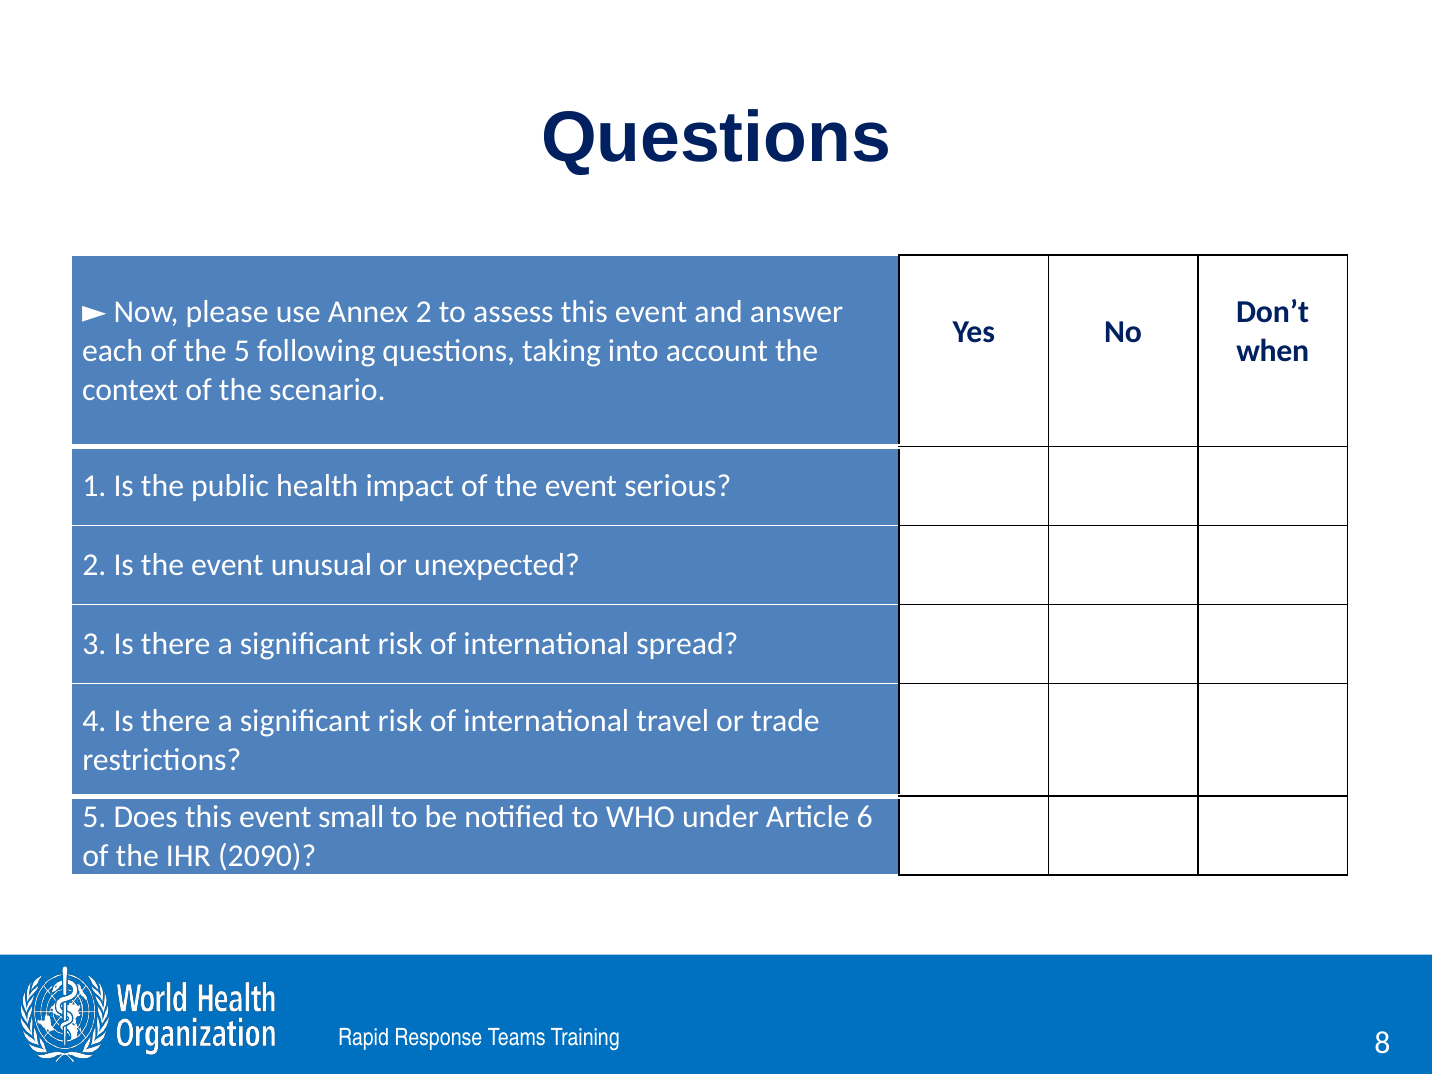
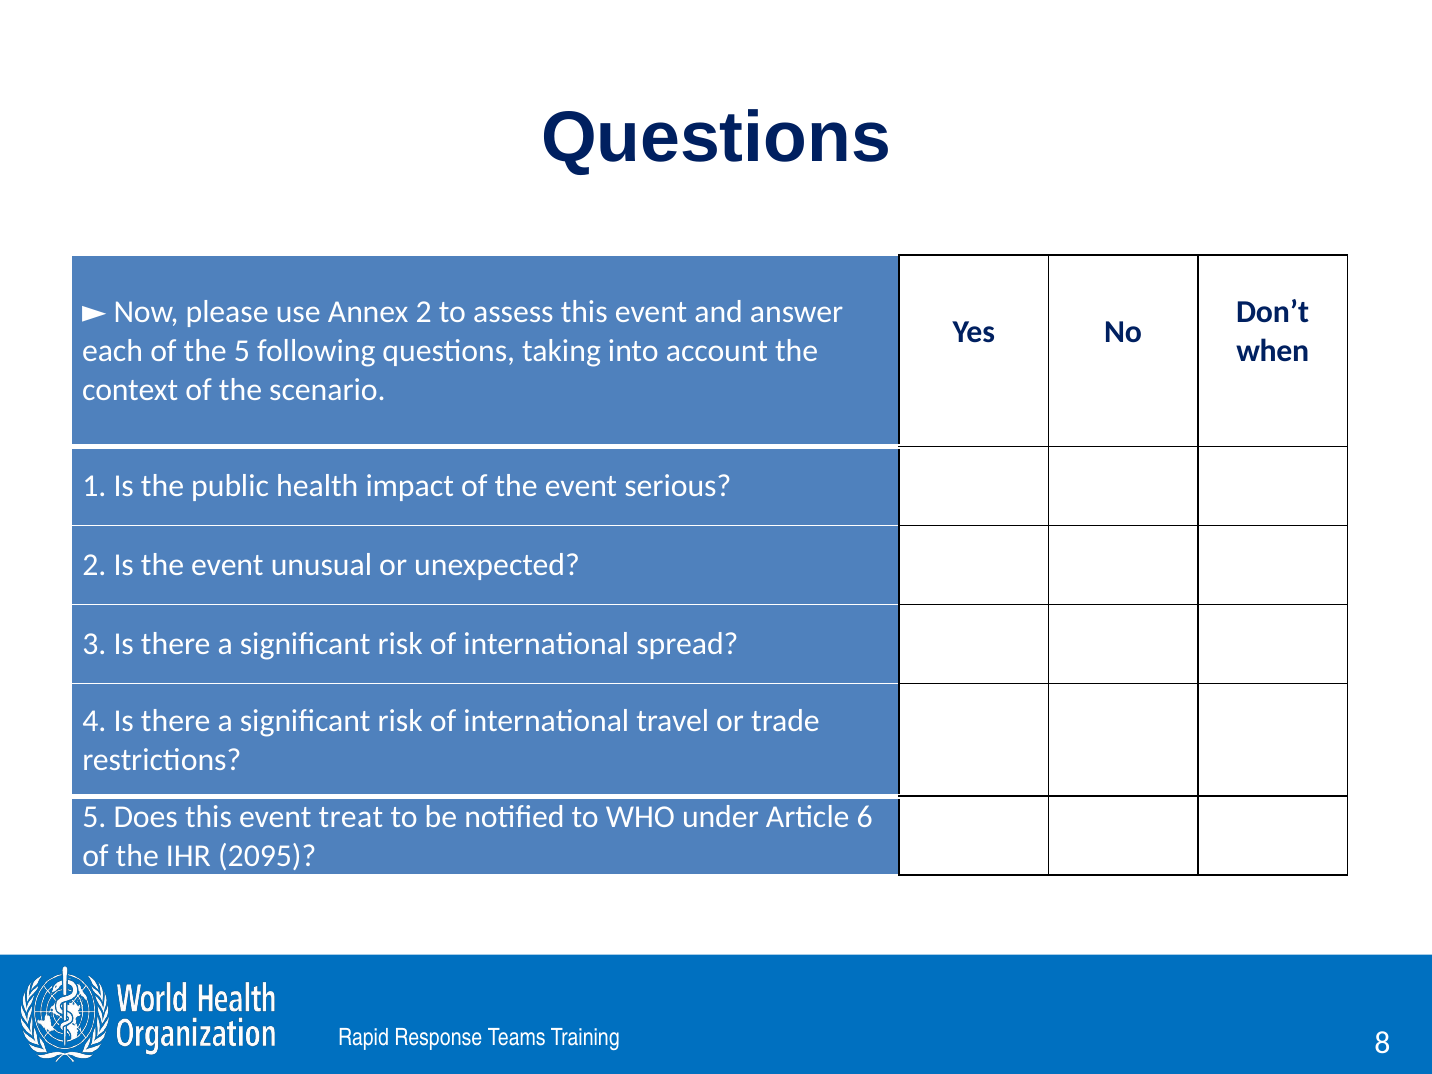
small: small -> treat (351, 817)
2090: 2090 -> 2095 (267, 856)
